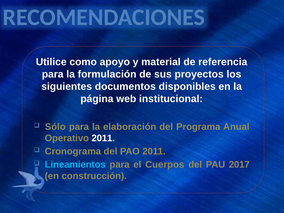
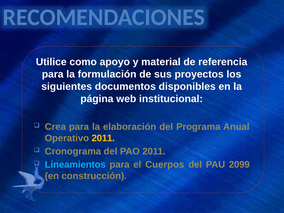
Sólo: Sólo -> Crea (55, 127)
2011 colour: white -> yellow (103, 138)
2017: 2017 -> 2099 (239, 165)
